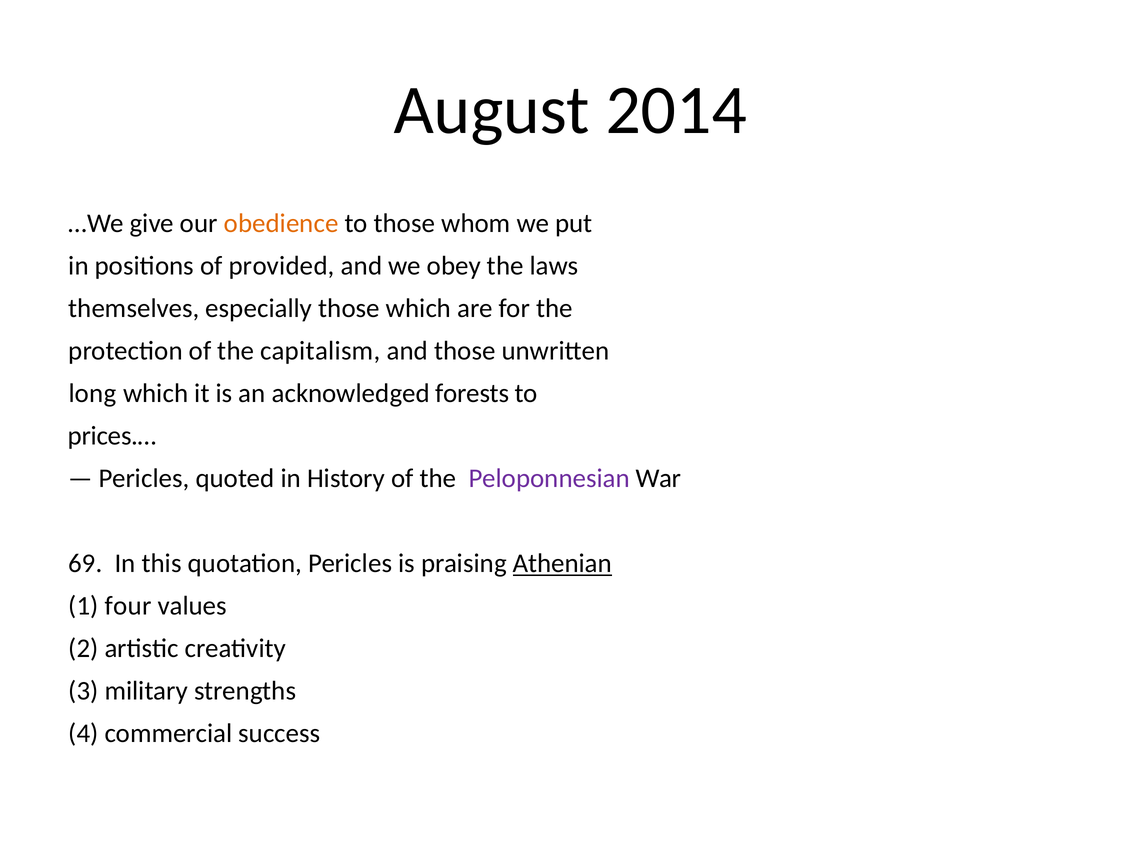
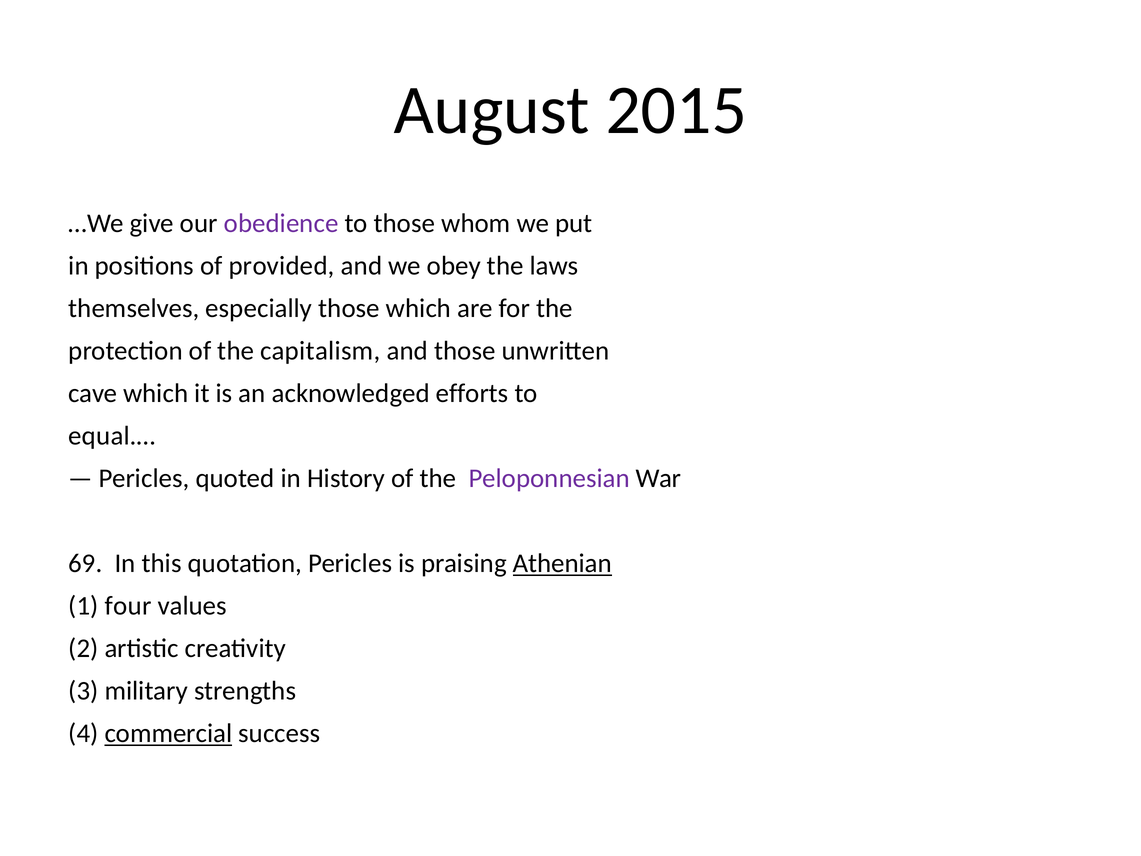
2014: 2014 -> 2015 (676, 110)
obedience colour: orange -> purple (281, 223)
long: long -> cave (93, 393)
forests: forests -> efforts (472, 393)
prices.…: prices.… -> equal.… (112, 436)
commercial underline: none -> present (168, 733)
